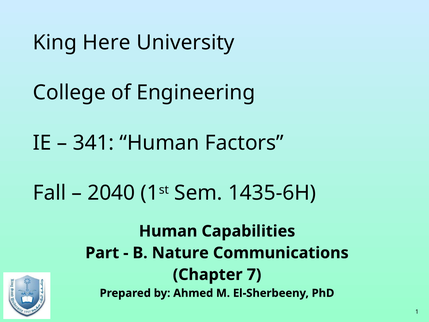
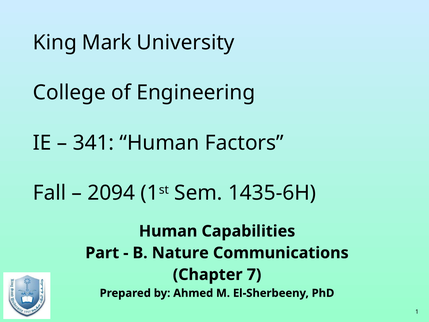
Here: Here -> Mark (107, 43)
2040: 2040 -> 2094 (111, 193)
